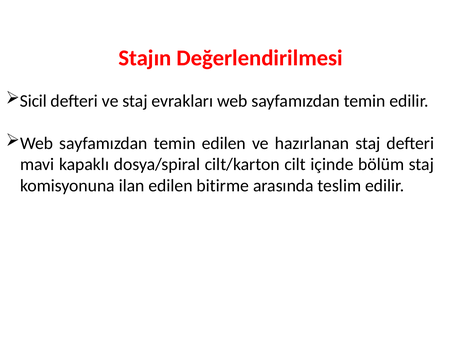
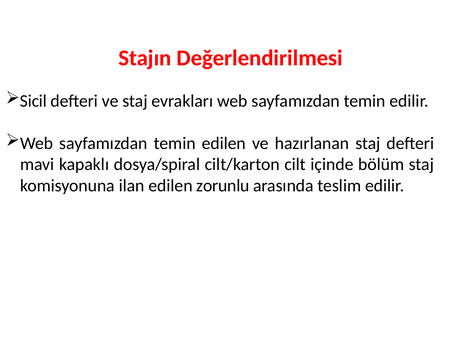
bitirme: bitirme -> zorunlu (223, 186)
